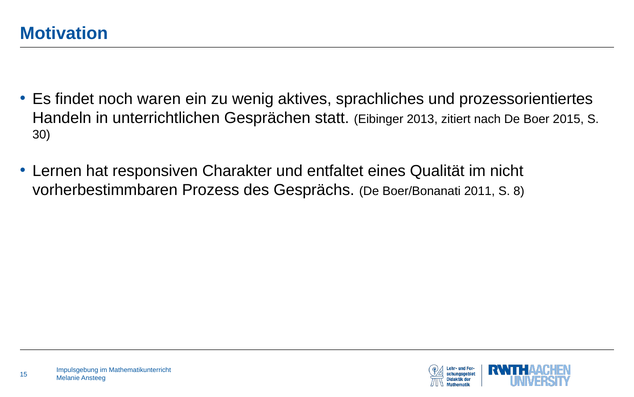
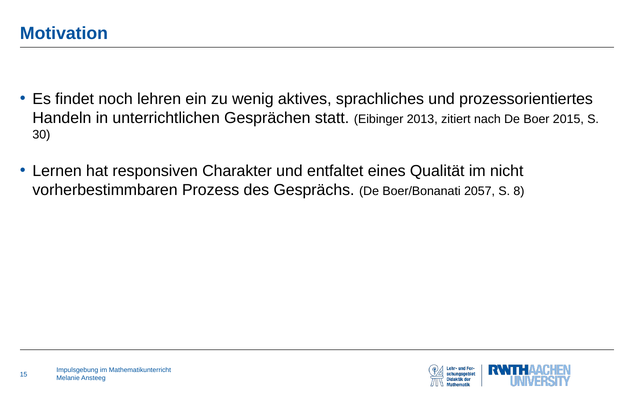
waren: waren -> lehren (159, 99)
2011: 2011 -> 2057 (480, 191)
